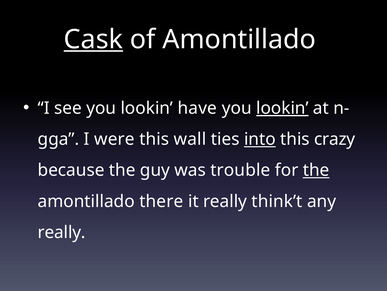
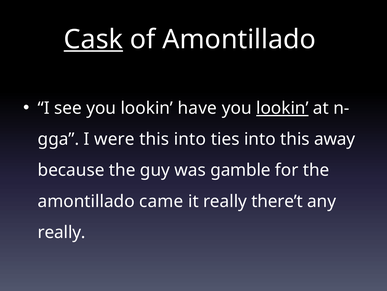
this wall: wall -> into (190, 139)
into underline: present -> none (260, 139)
crazy: crazy -> away (335, 139)
trouble: trouble -> gamble (240, 170)
the underline: present -> none (316, 170)
there: there -> came (161, 201)
think’t: think’t -> there’t (277, 201)
